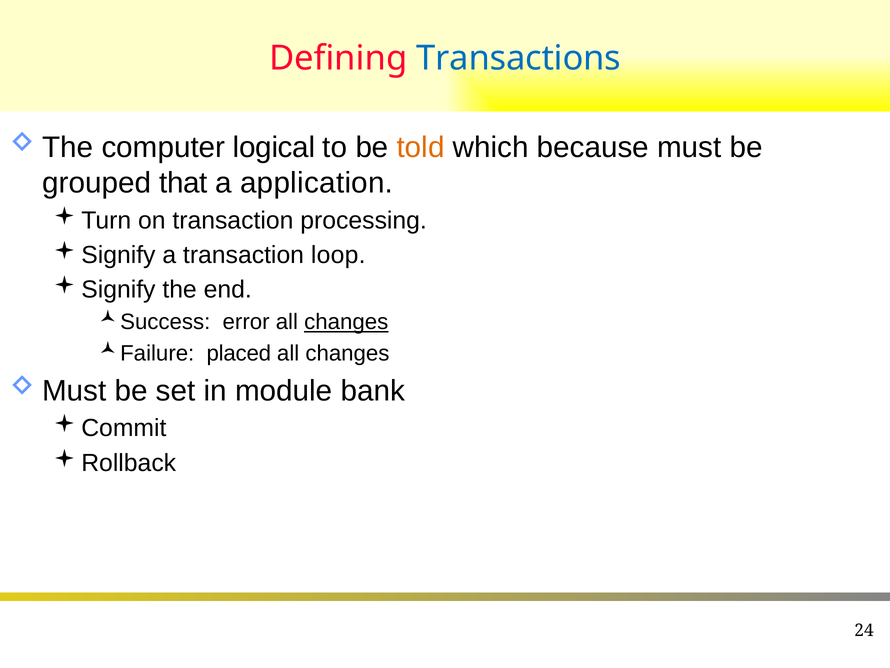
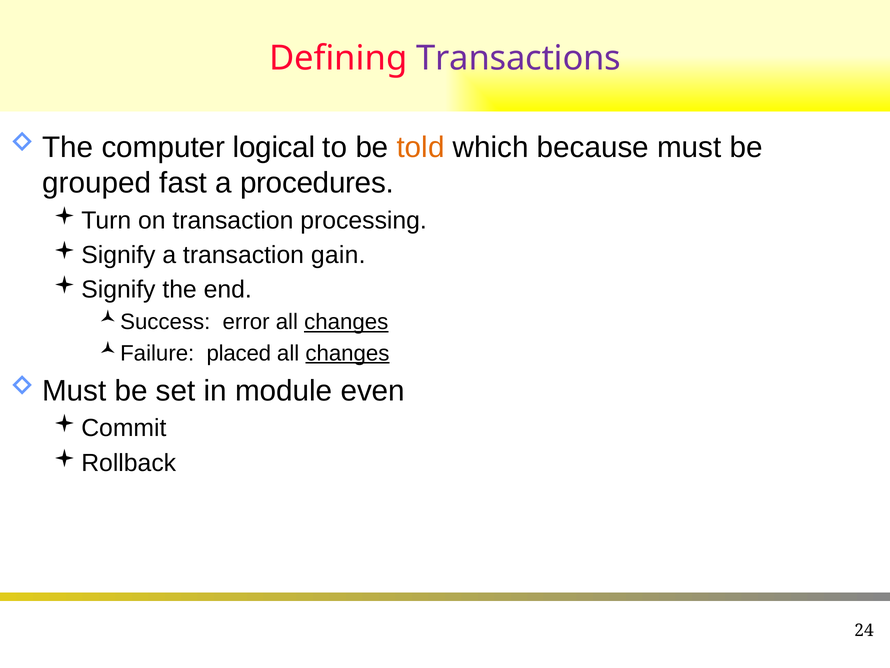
Transactions colour: blue -> purple (519, 58)
that: that -> fast (183, 183)
application: application -> procedures (317, 183)
loop: loop -> gain (338, 255)
changes underline: none -> present (347, 353)
bank: bank -> even (373, 391)
